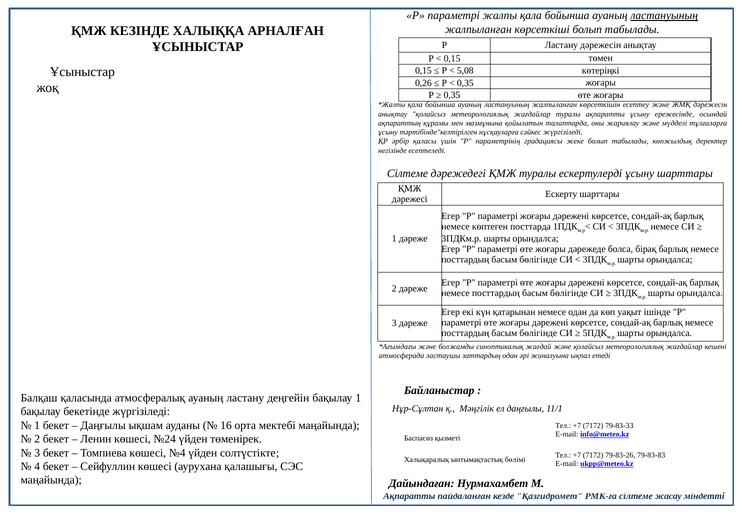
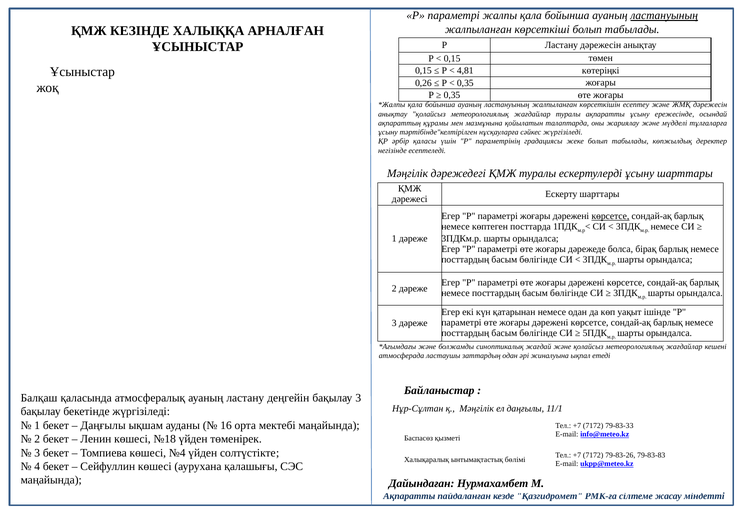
5,08: 5,08 -> 4,81 (465, 71)
Сілтеме: Сілтеме -> Мәңгілік (408, 174)
көрсетсе underline: none -> present (610, 216)
бақылау 1: 1 -> 3 (358, 398)
№24: №24 -> №18 (165, 439)
